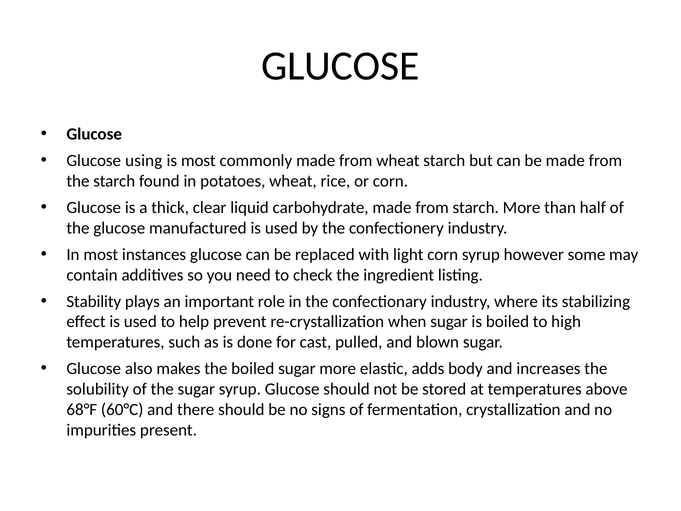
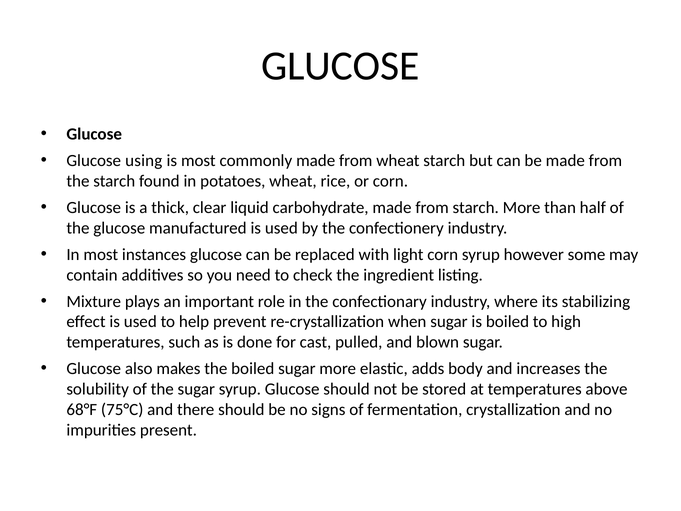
Stability: Stability -> Mixture (94, 301)
60°C: 60°C -> 75°C (122, 409)
